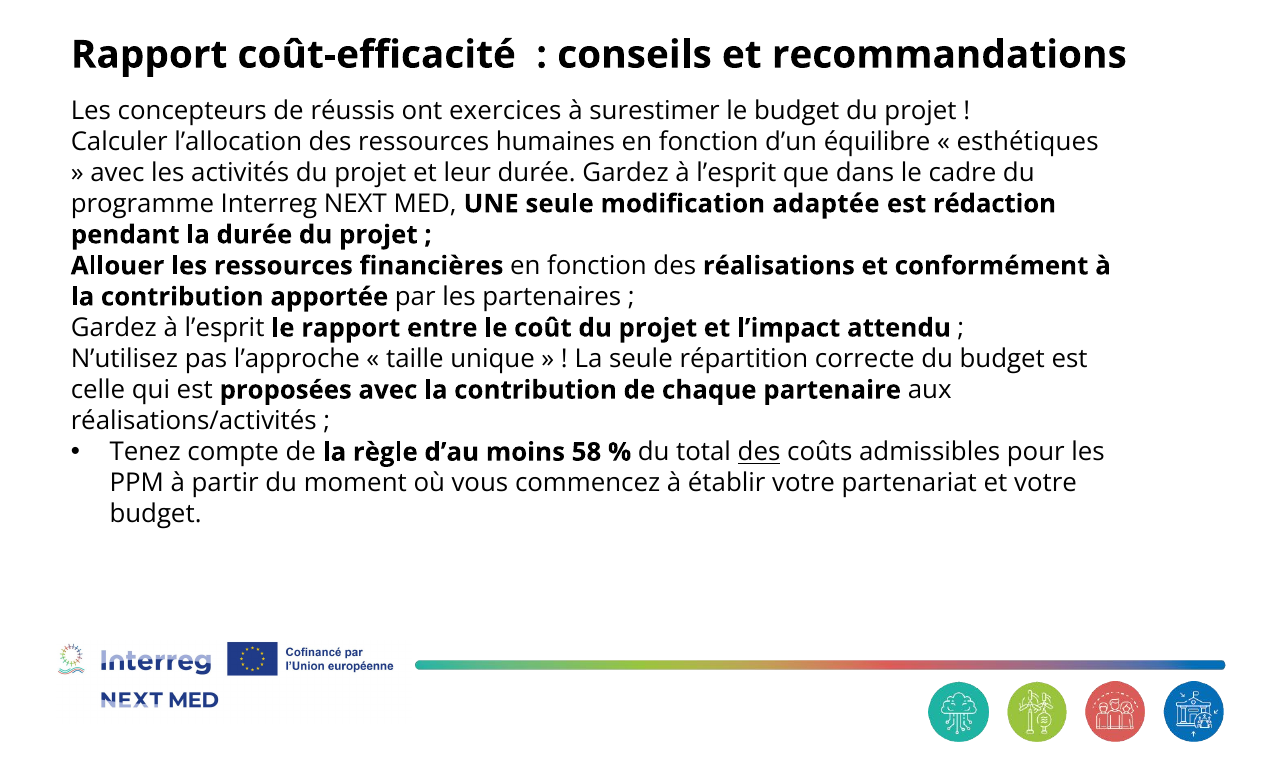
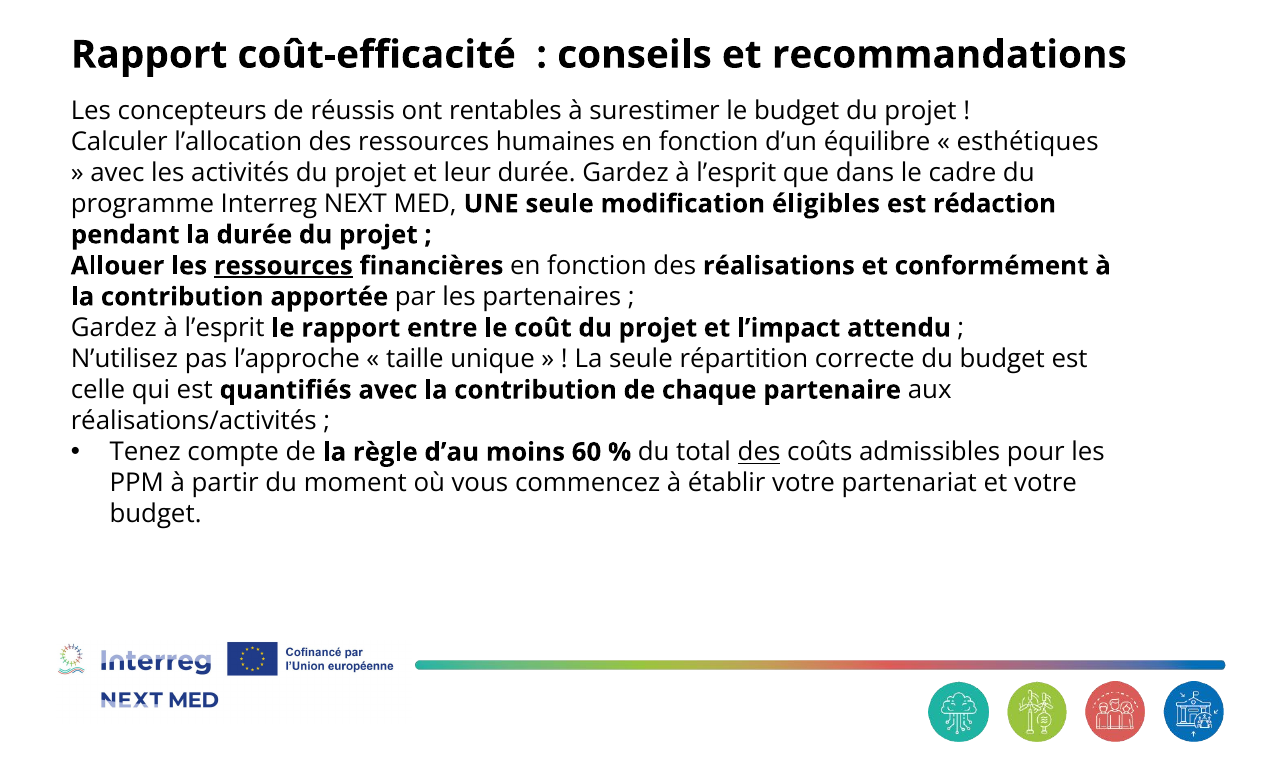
exercices: exercices -> rentables (505, 111)
adaptée: adaptée -> éligibles (826, 204)
ressources underline: none -> present (283, 266)
proposées: proposées -> quantifiés (286, 390)
58: 58 -> 60 (587, 452)
